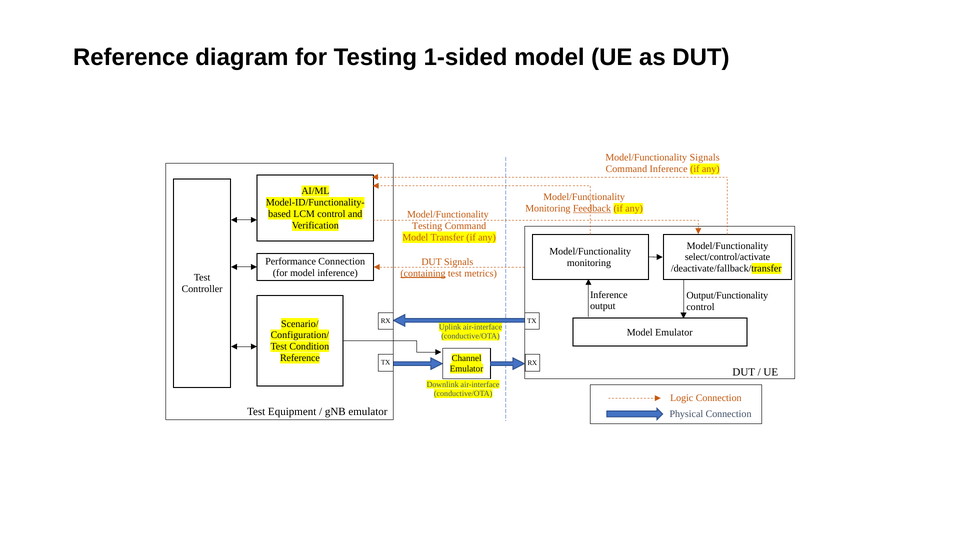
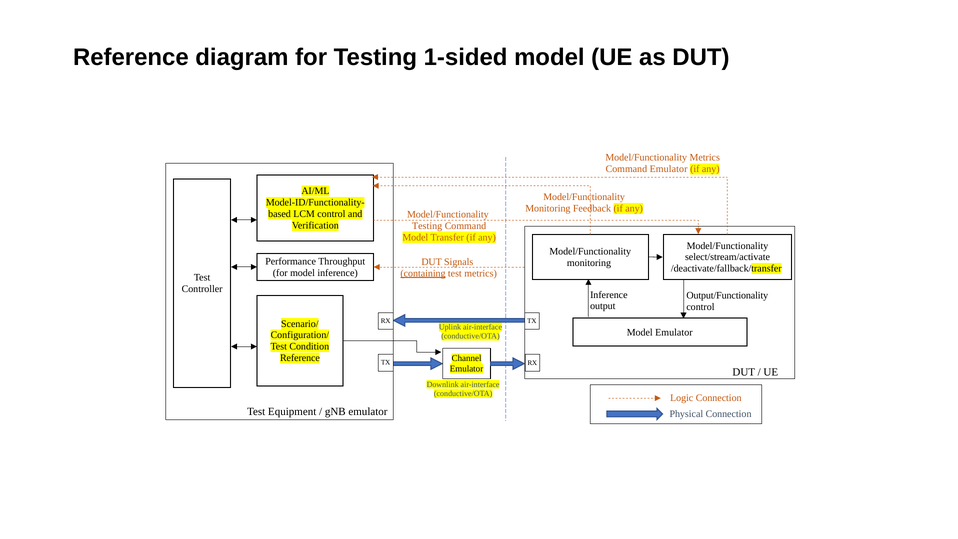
Model/Functionality Signals: Signals -> Metrics (705, 158)
Command Inference: Inference -> Emulator (669, 169)
Feedback underline: present -> none (592, 208)
select/control/activate: select/control/activate -> select/stream/activate (727, 257)
Performance Connection: Connection -> Throughput (342, 261)
